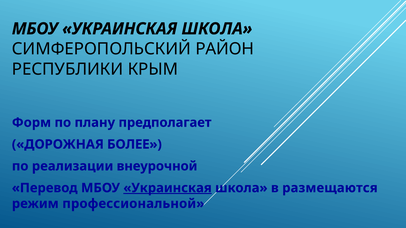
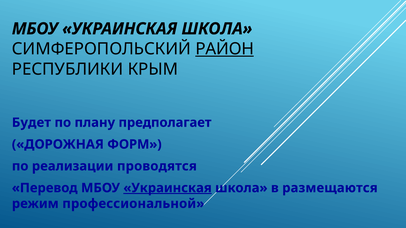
РАЙОН underline: none -> present (225, 49)
Форм: Форм -> Будет (31, 123)
БОЛЕЕ: БОЛЕЕ -> ФОРМ (134, 145)
внеурочной: внеурочной -> проводятся (157, 166)
